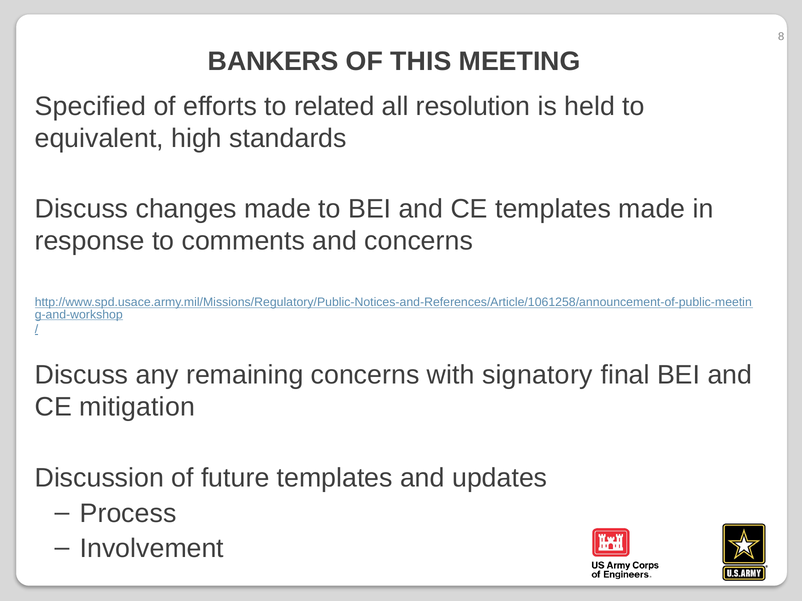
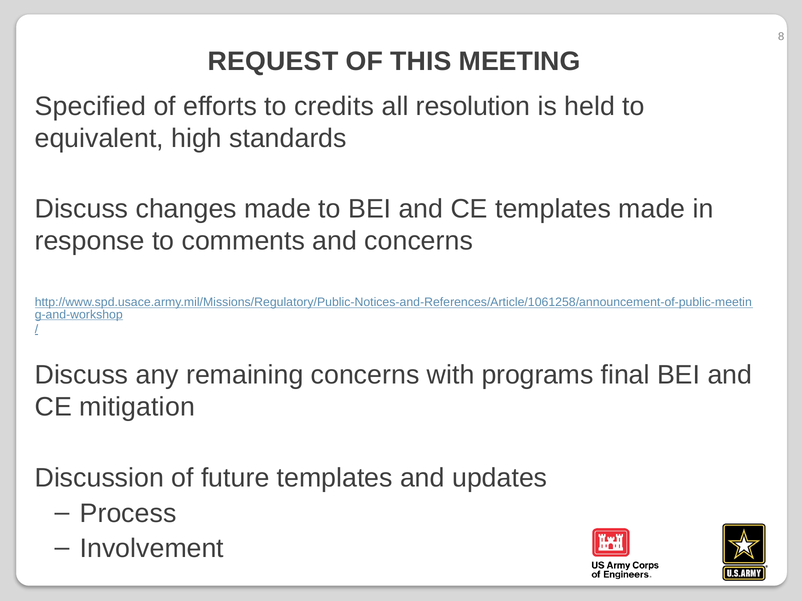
BANKERS: BANKERS -> REQUEST (273, 61)
related: related -> credits (334, 106)
signatory: signatory -> programs (538, 375)
